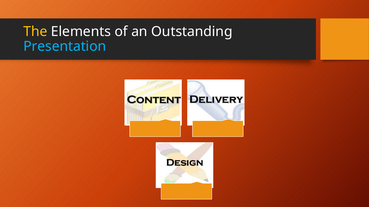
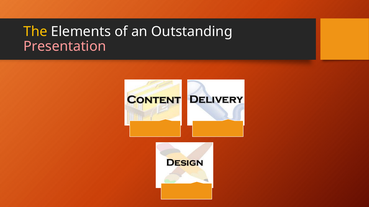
Presentation colour: light blue -> pink (65, 47)
